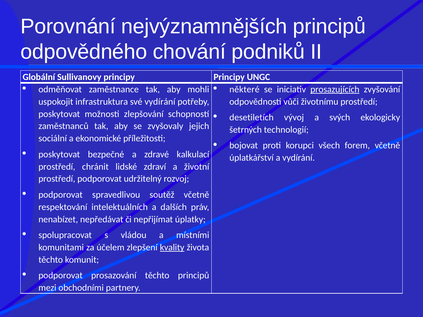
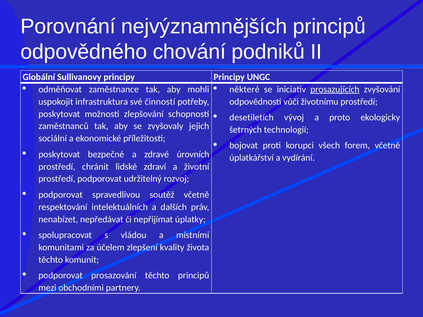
své vydírání: vydírání -> činností (160, 102)
svých: svých -> proto (340, 118)
kalkulací: kalkulací -> úrovních (193, 154)
kvality underline: present -> none (172, 248)
